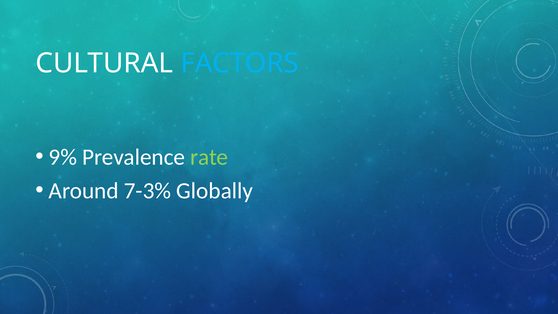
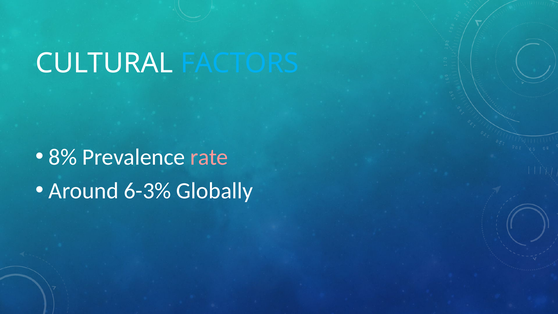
9%: 9% -> 8% (63, 157)
rate colour: light green -> pink (209, 157)
7-3%: 7-3% -> 6-3% (147, 191)
